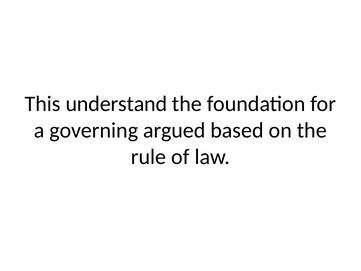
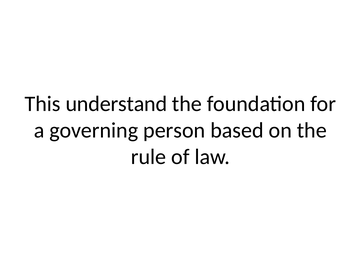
argued: argued -> person (174, 130)
